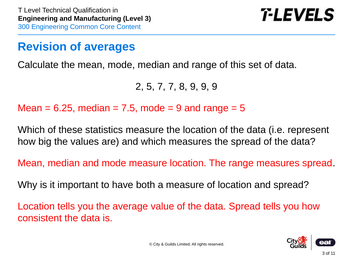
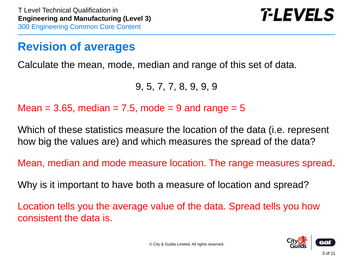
2: 2 -> 9 (140, 87)
6.25: 6.25 -> 3.65 (64, 108)
